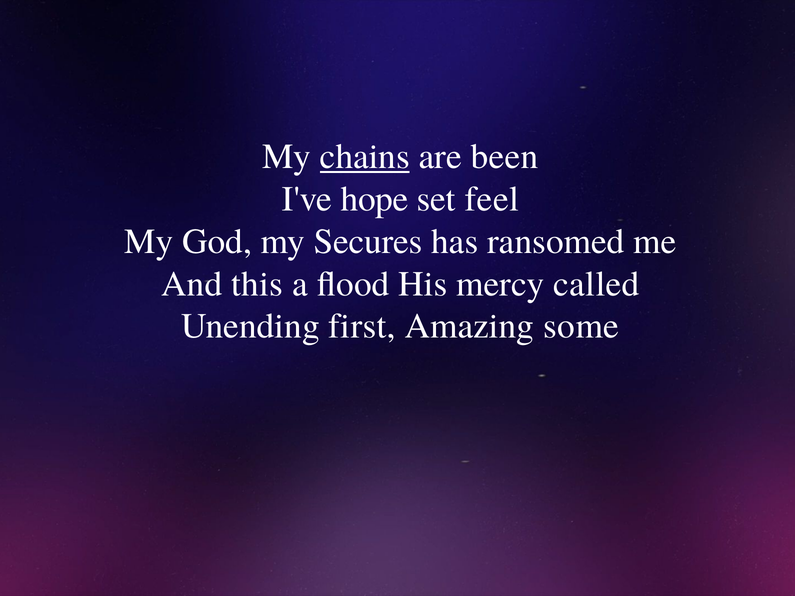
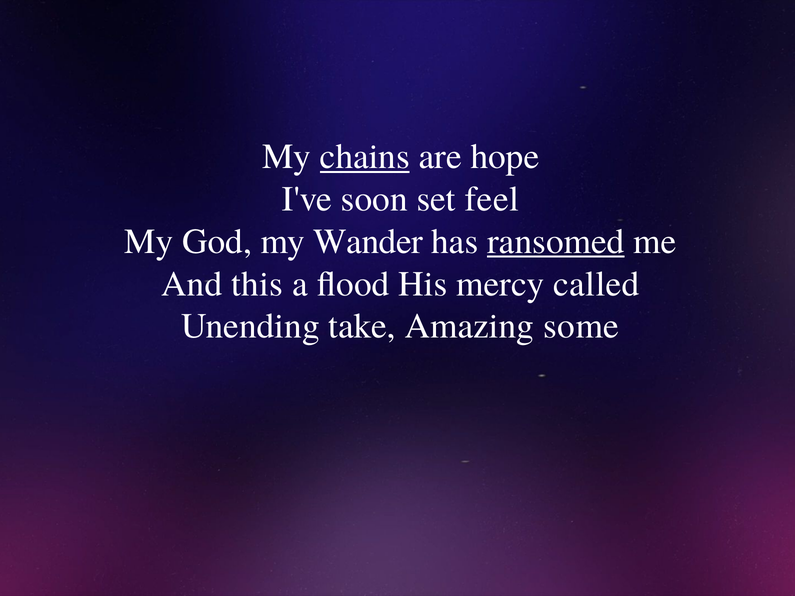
been: been -> hope (505, 157)
hope: hope -> soon (374, 199)
Secures: Secures -> Wander (368, 242)
ransomed underline: none -> present (556, 242)
first: first -> take (362, 326)
